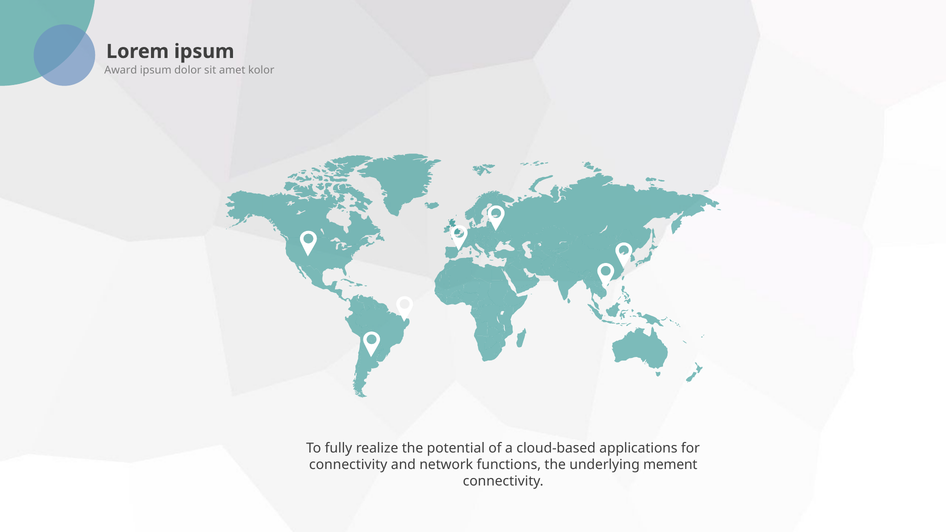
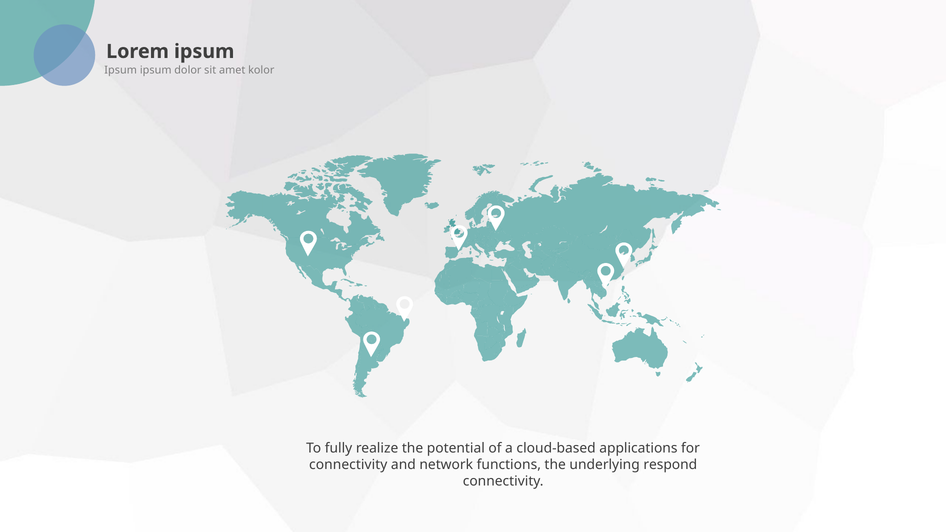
Award: Award -> Ipsum (121, 70)
mement: mement -> respond (670, 465)
